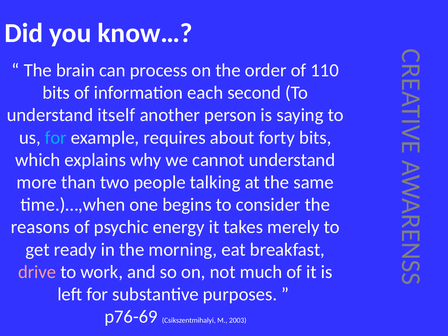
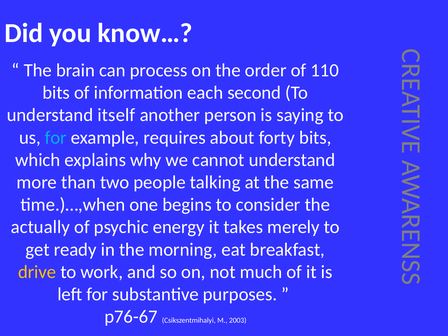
reasons: reasons -> actually (40, 227)
drive colour: pink -> yellow (37, 272)
p76-69: p76-69 -> p76-67 (131, 317)
